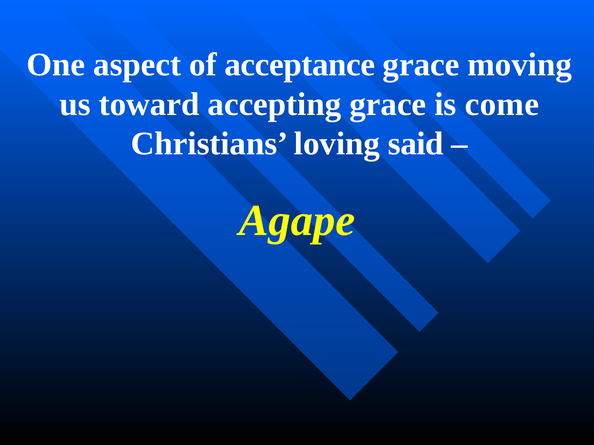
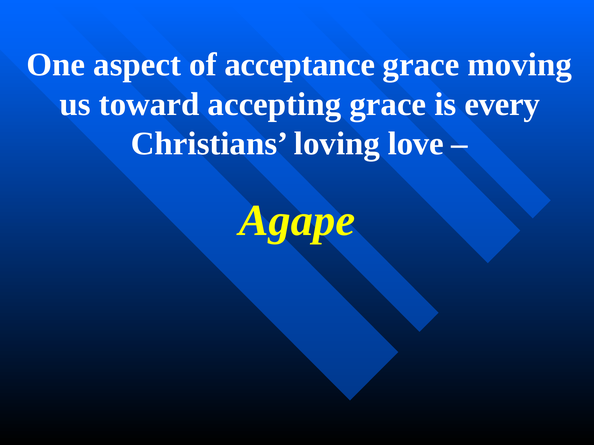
come: come -> every (502, 104)
said: said -> love (416, 144)
